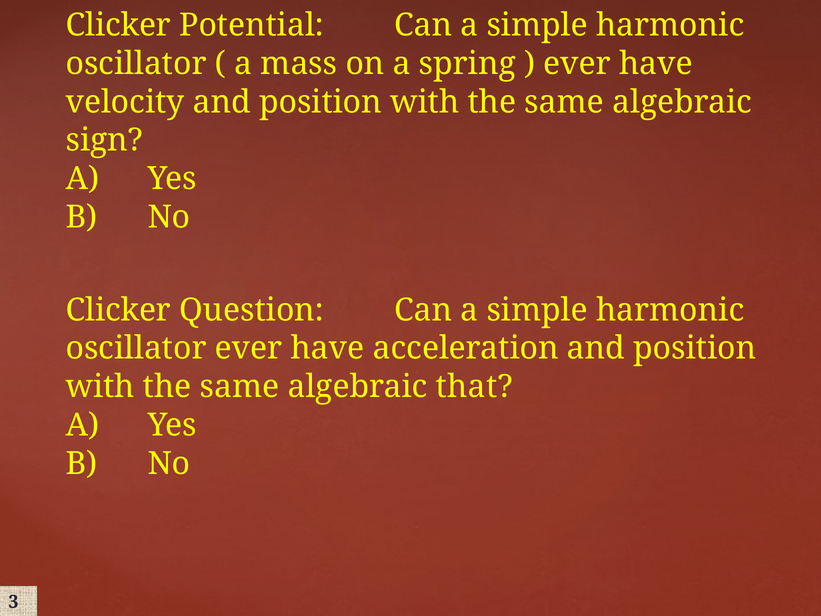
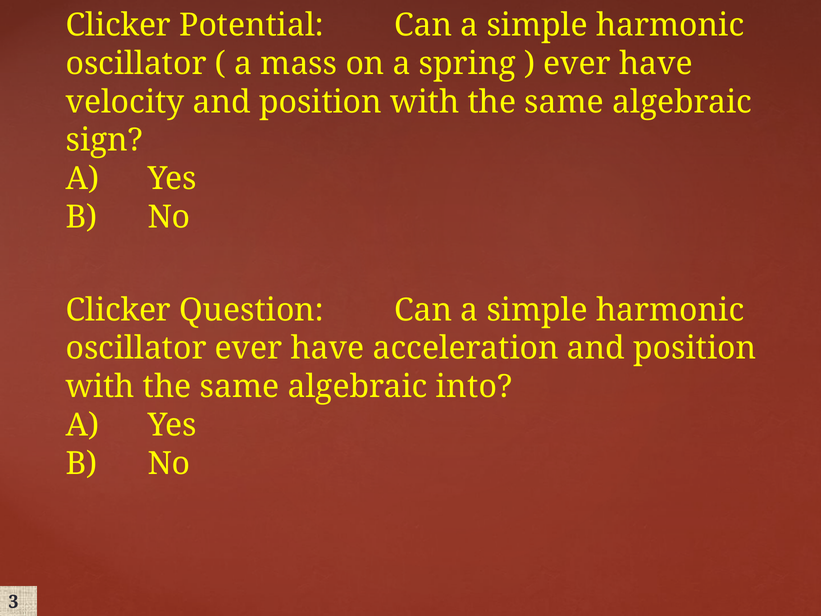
that: that -> into (474, 387)
